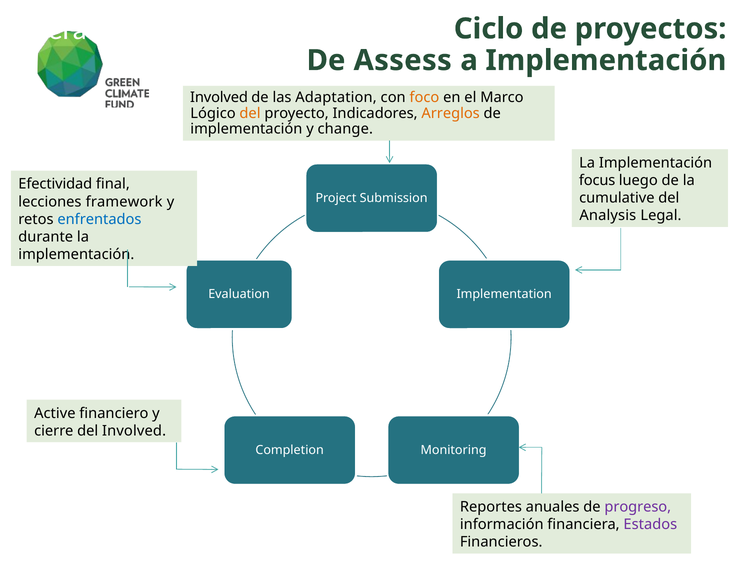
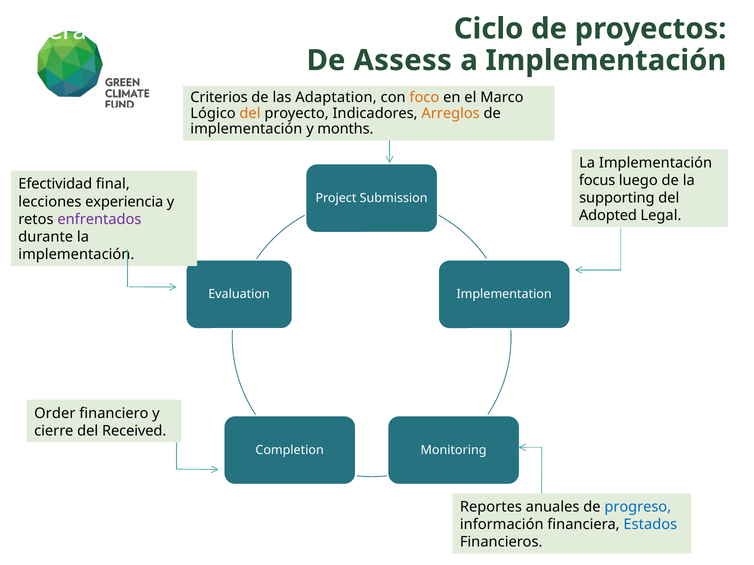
Involved: Involved -> Criterios (219, 97)
change: change -> months (345, 129)
cumulative: cumulative -> supporting (617, 198)
framework: framework -> experiencia (124, 202)
Analysis: Analysis -> Adopted (608, 216)
enfrentados colour: blue -> purple (99, 220)
Active: Active -> Order (55, 414)
del Involved: Involved -> Received (134, 431)
progreso colour: purple -> blue (638, 507)
Estados colour: purple -> blue (650, 525)
